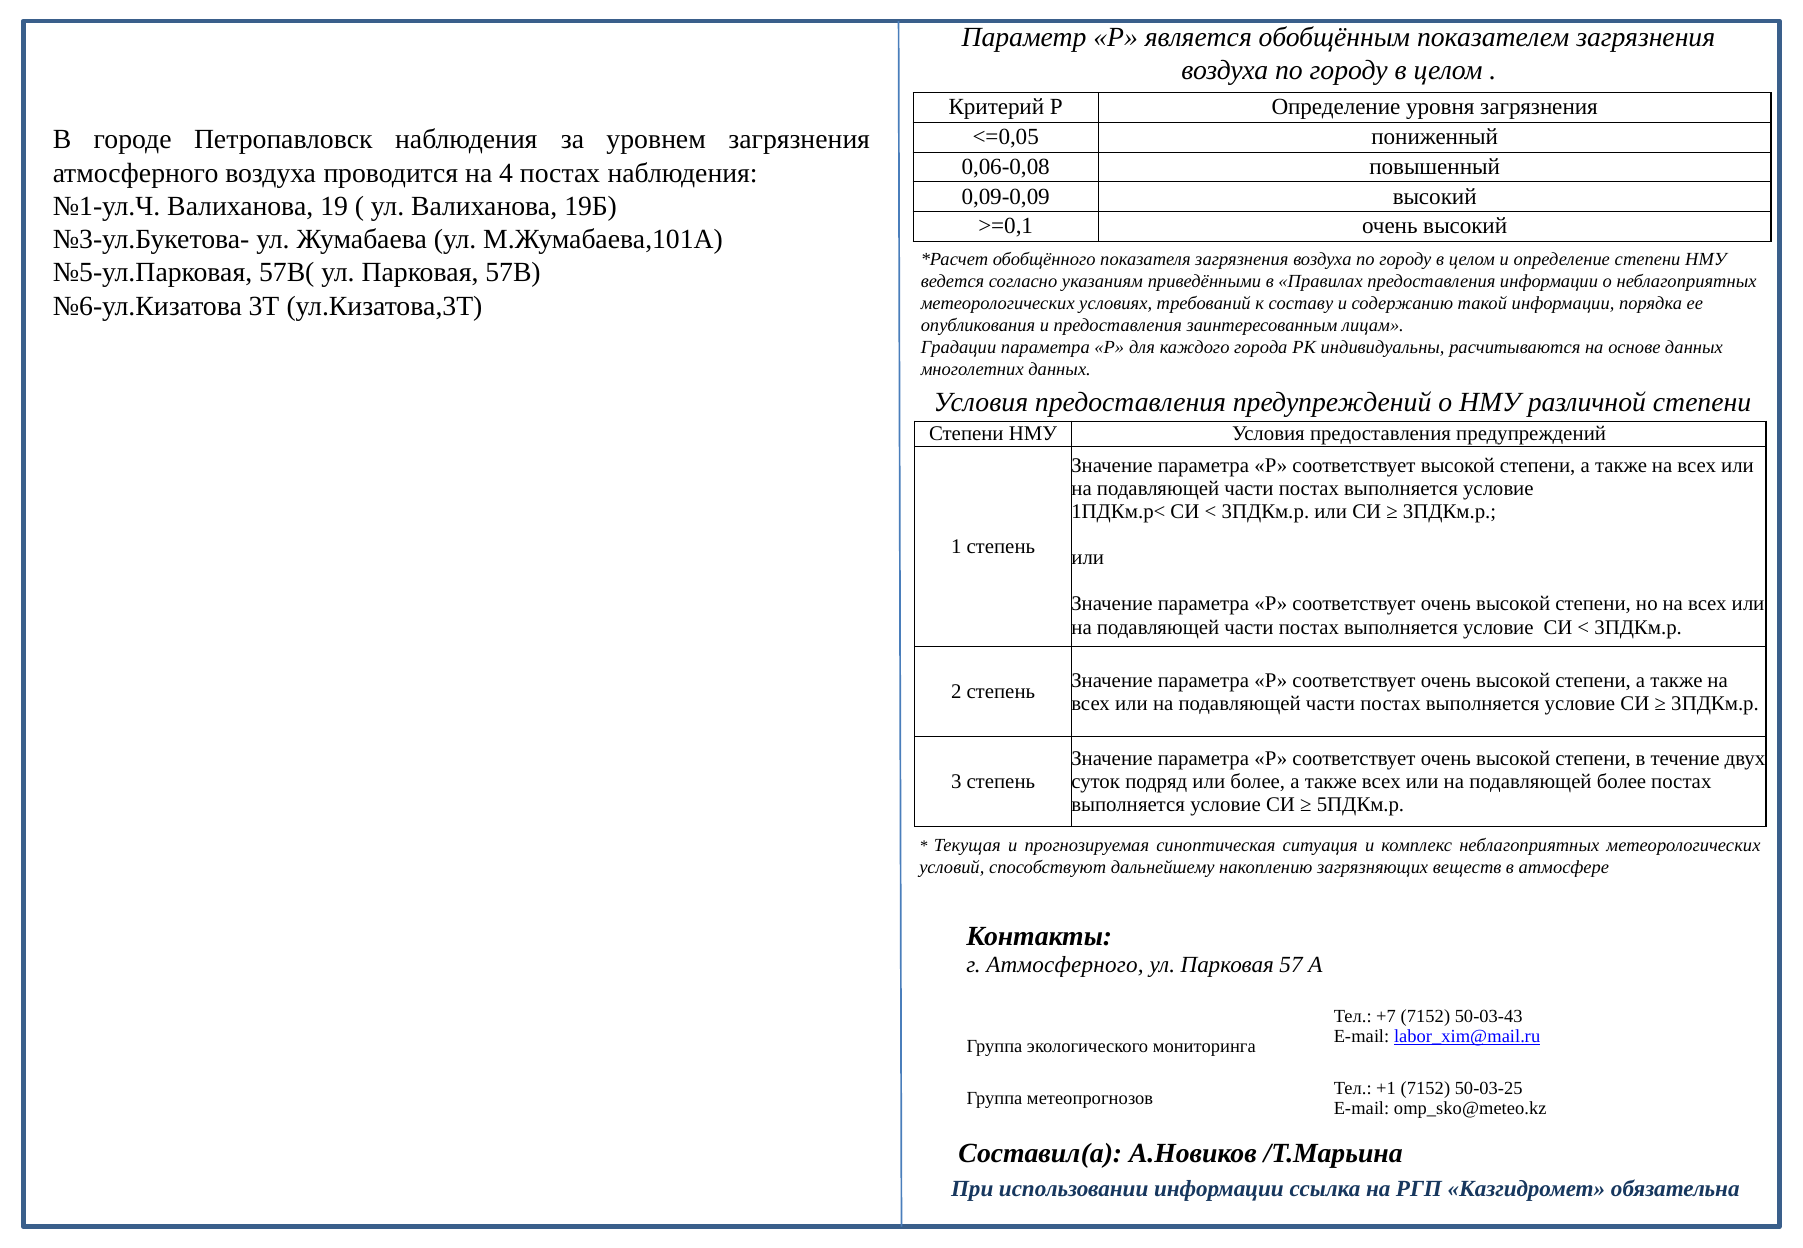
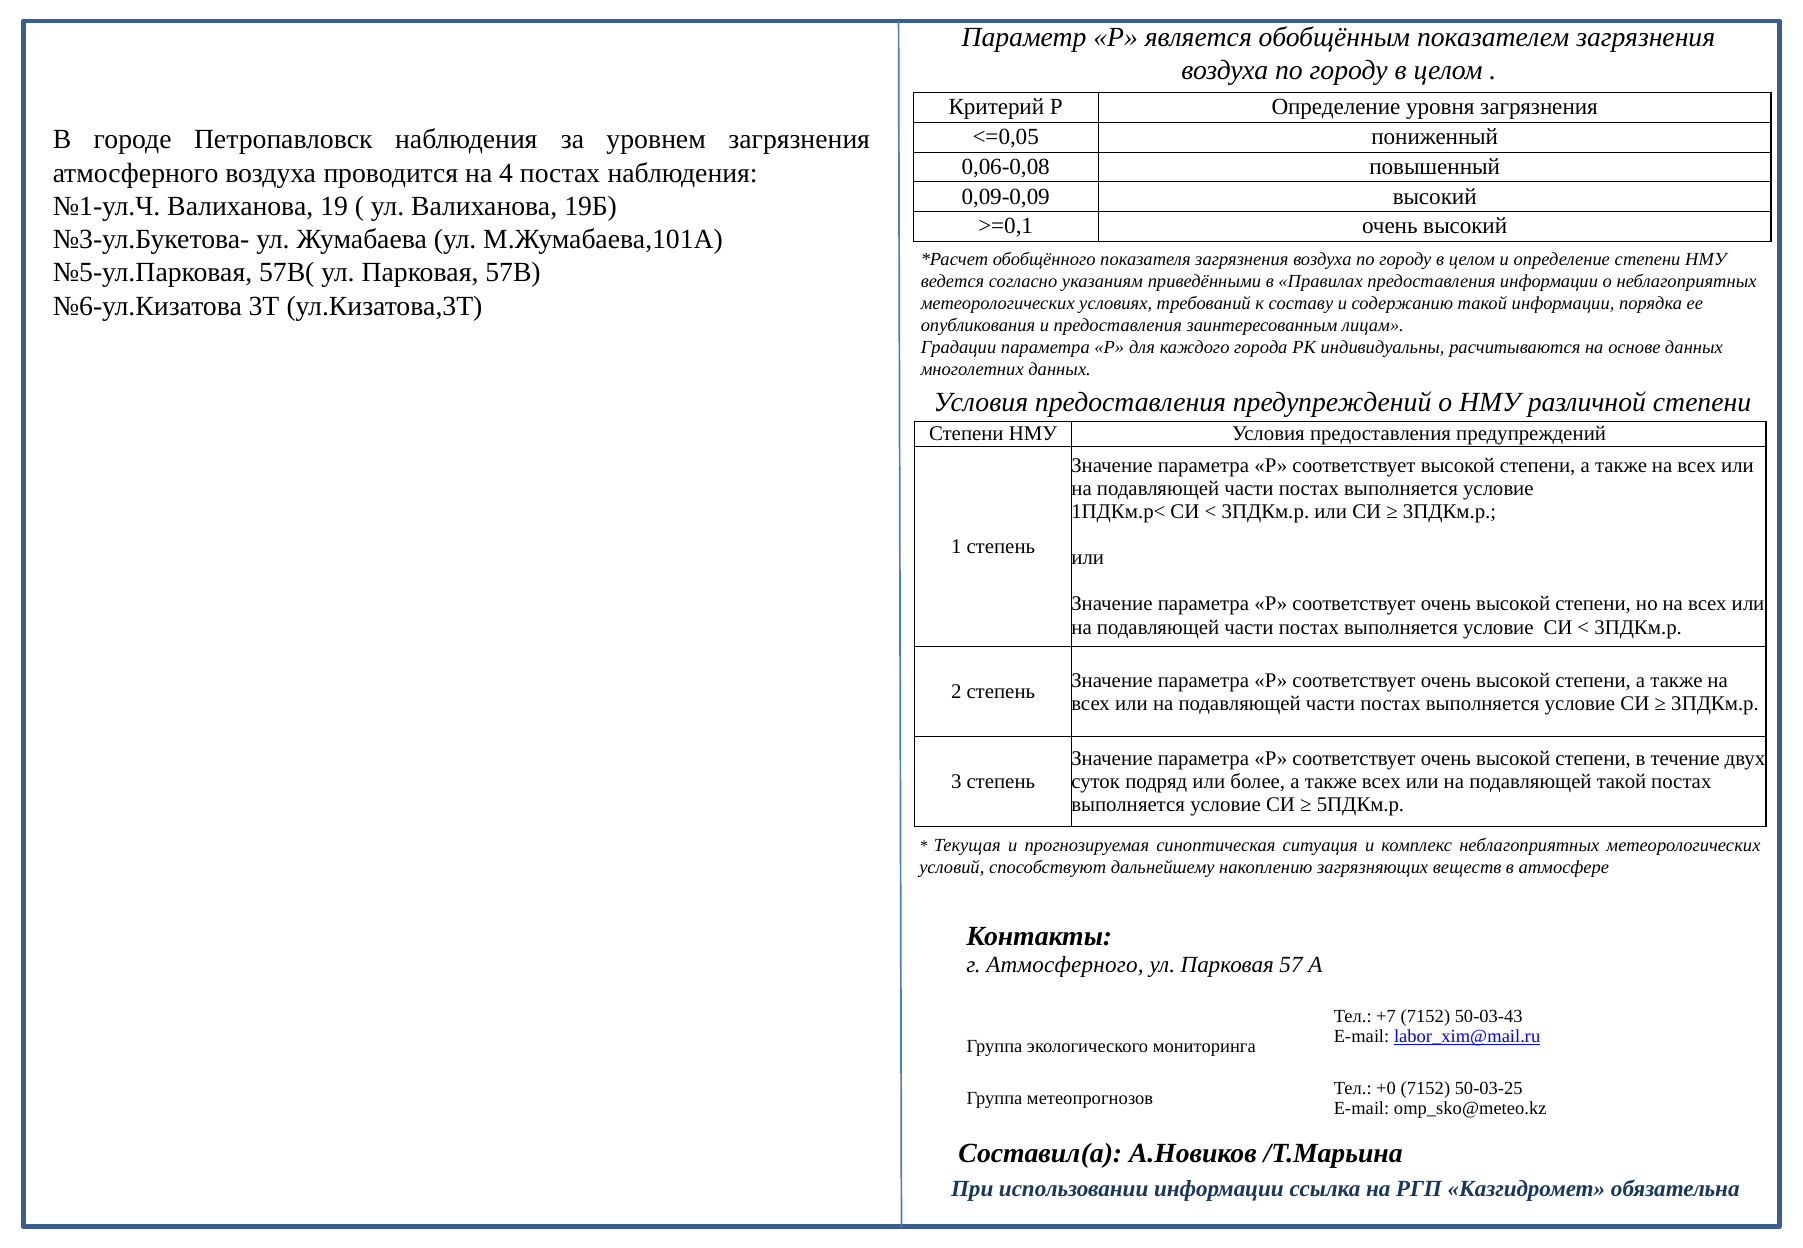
подавляющей более: более -> такой (1622, 782)
+1: +1 -> +0 (1386, 1088)
